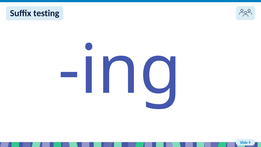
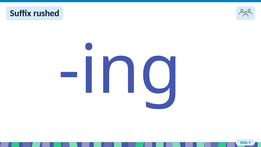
testing: testing -> rushed (46, 13)
